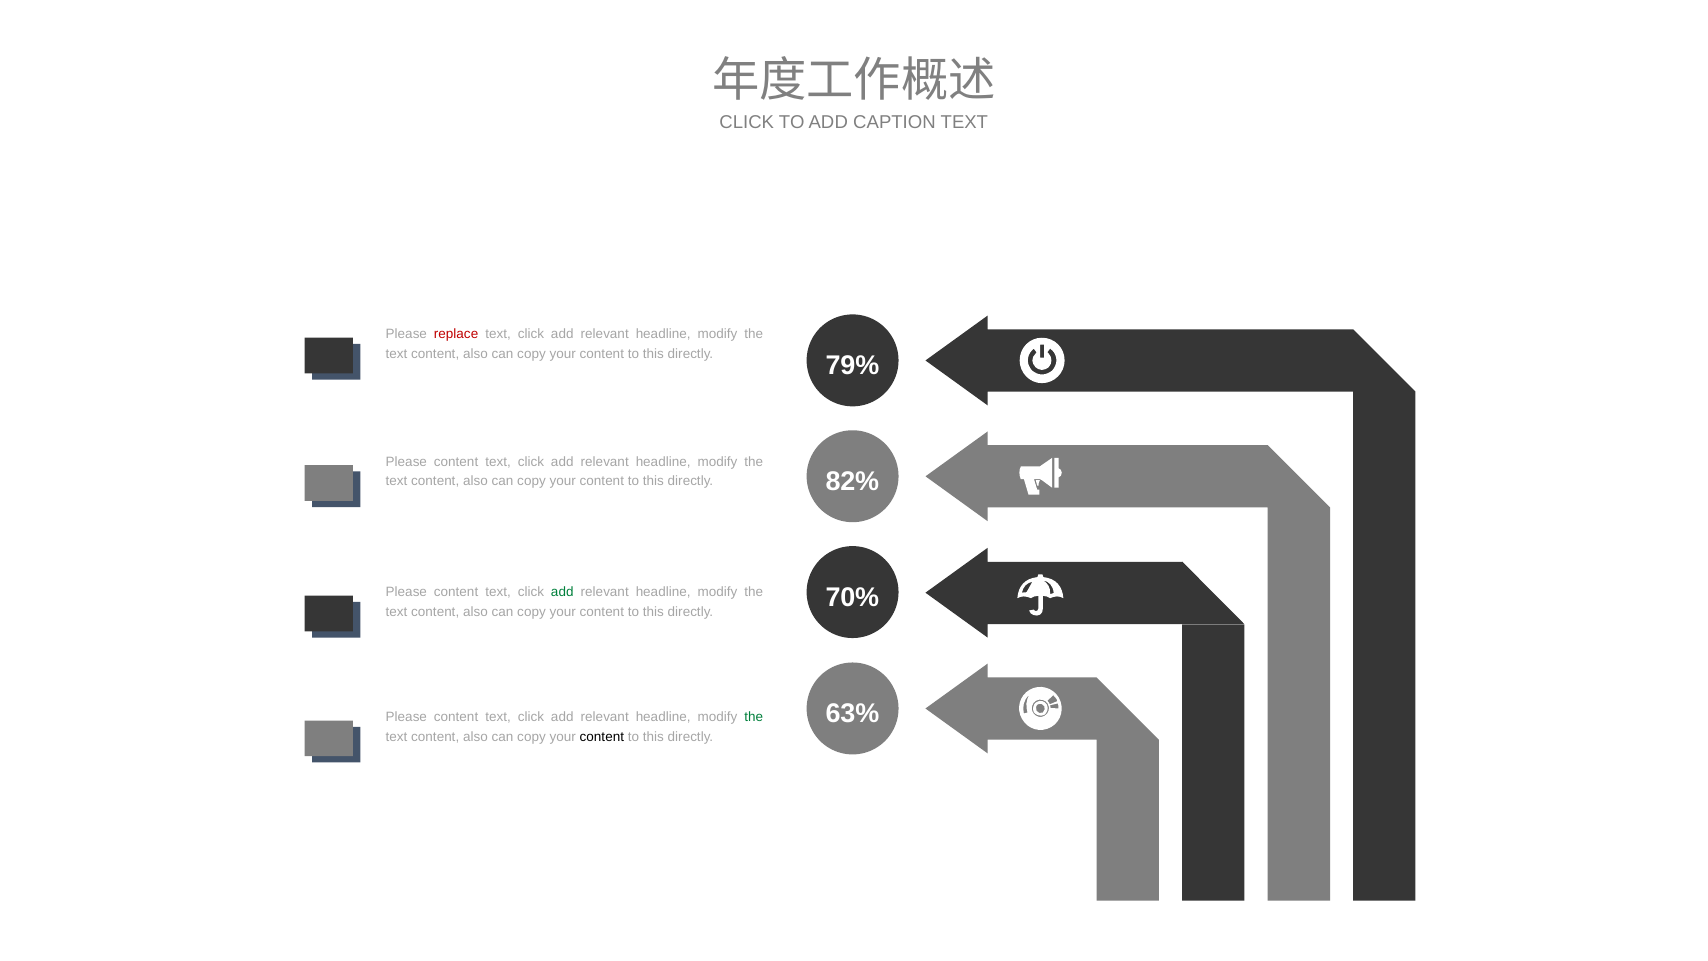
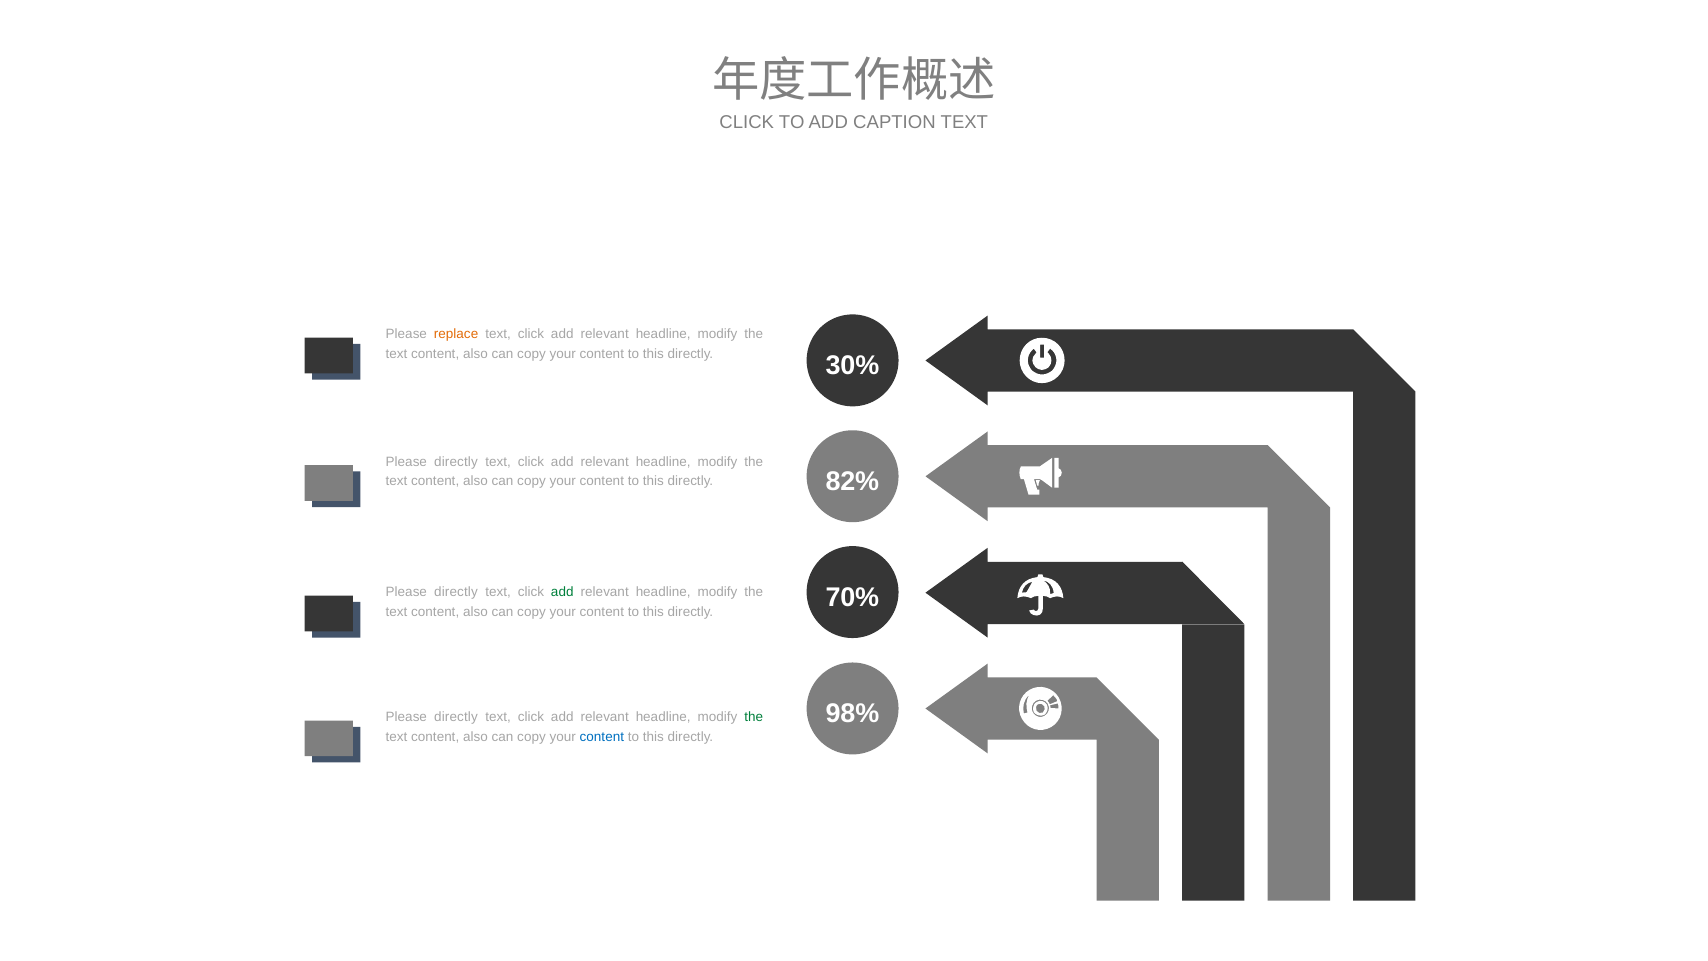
replace colour: red -> orange (456, 334)
79%: 79% -> 30% (852, 365)
content: content -> directly (456, 462)
content: content -> directly (456, 592)
63%: 63% -> 98% (852, 713)
content: content -> directly (456, 717)
content colour: black -> blue (602, 736)
